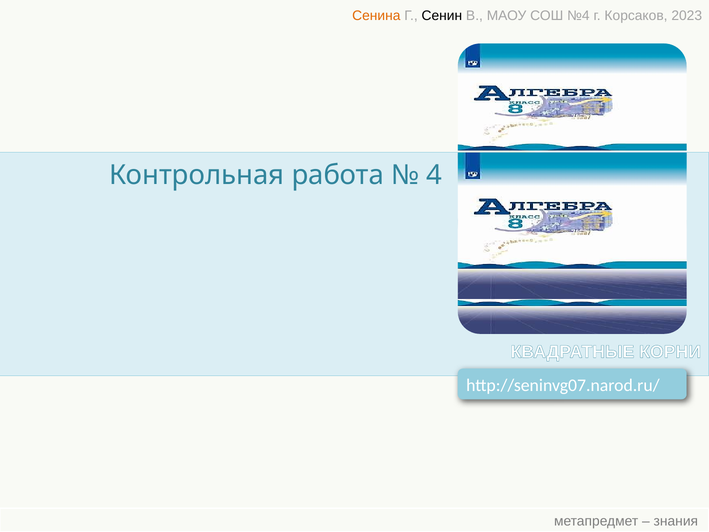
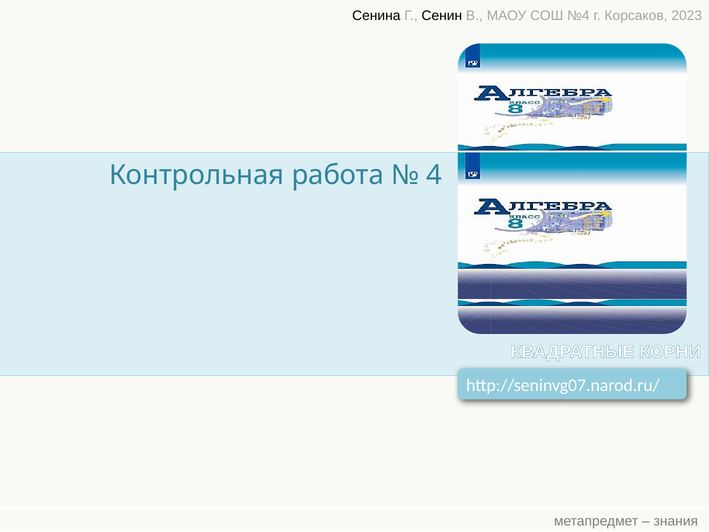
Сенина colour: orange -> black (376, 16)
